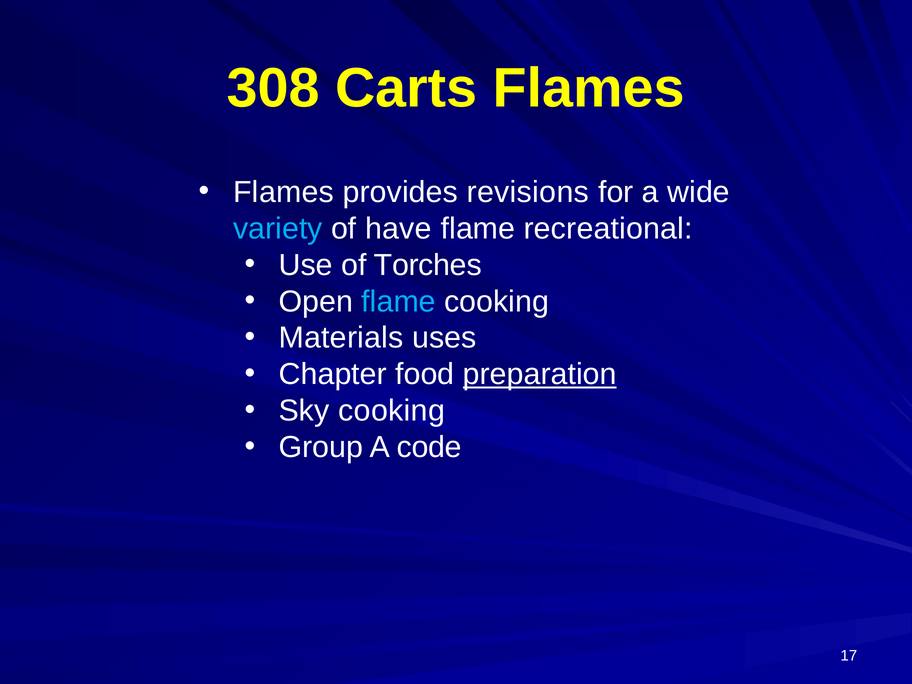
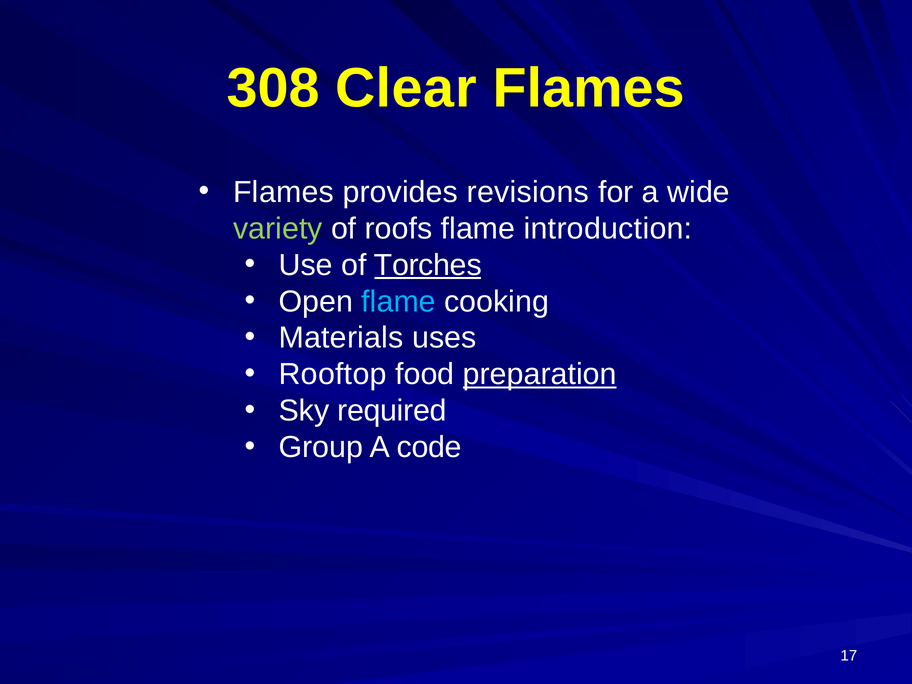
Carts: Carts -> Clear (406, 89)
variety colour: light blue -> light green (278, 229)
have: have -> roofs (399, 229)
recreational: recreational -> introduction (608, 229)
Torches underline: none -> present (428, 265)
Chapter: Chapter -> Rooftop (333, 374)
Sky cooking: cooking -> required (392, 411)
